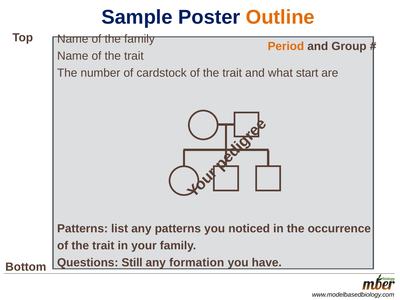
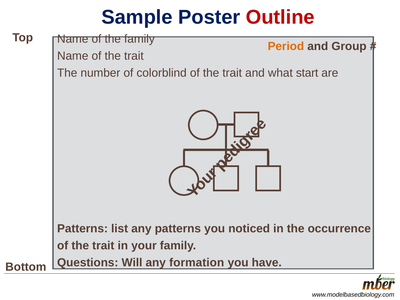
Outline colour: orange -> red (280, 17)
cardstock: cardstock -> colorblind (162, 73)
Still: Still -> Will (132, 263)
